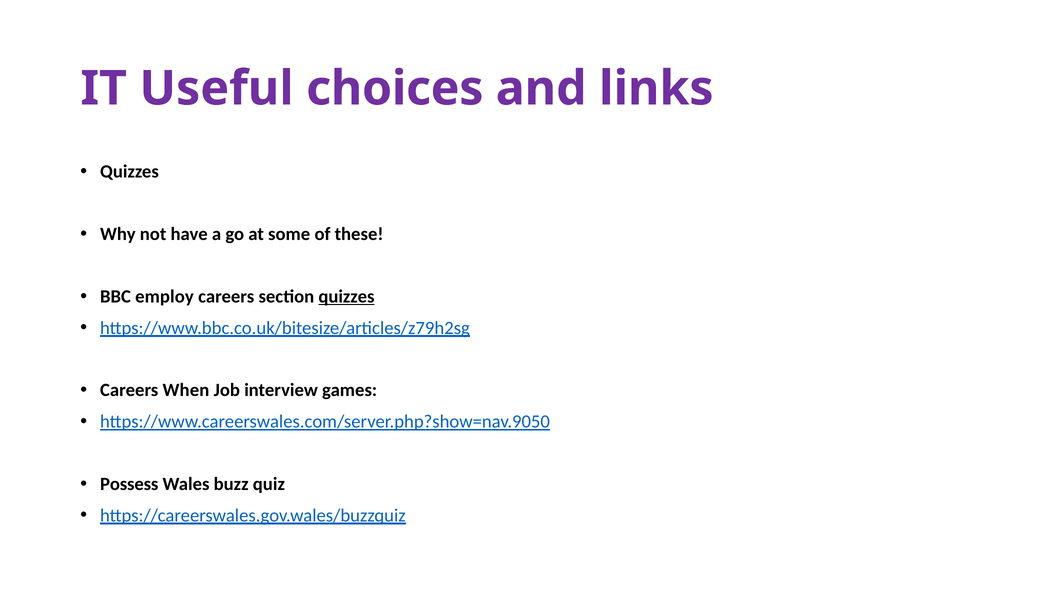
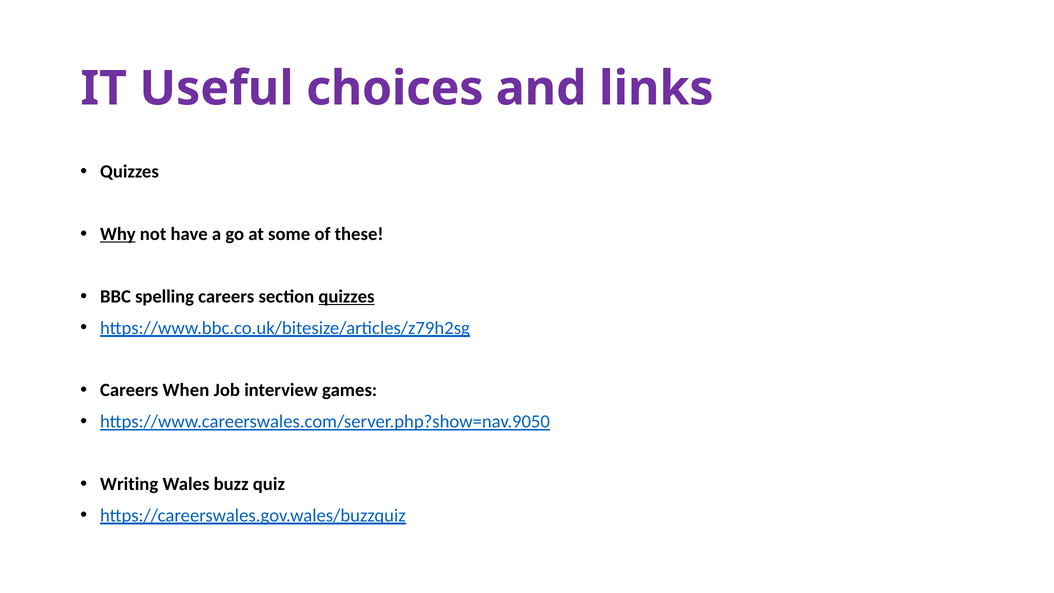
Why underline: none -> present (118, 234)
employ: employ -> spelling (165, 296)
Possess: Possess -> Writing (129, 484)
